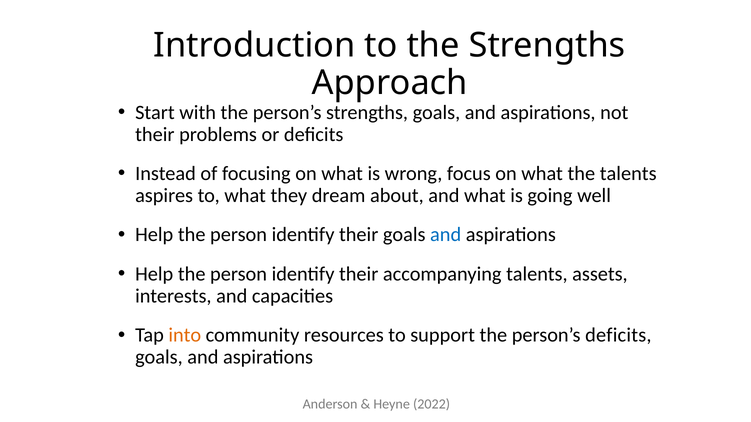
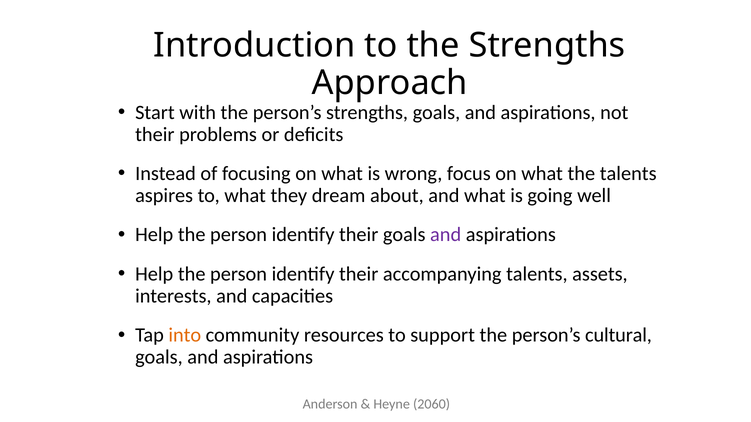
and colour: blue -> purple (446, 235)
person’s deficits: deficits -> cultural (618, 335)
2022: 2022 -> 2060 (432, 404)
